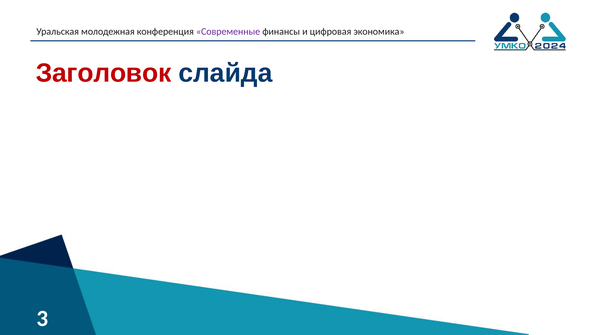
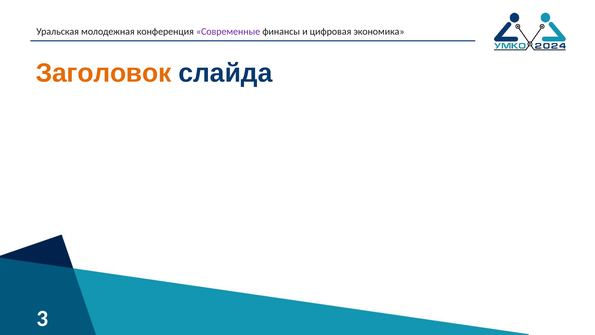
Заголовок colour: red -> orange (103, 73)
